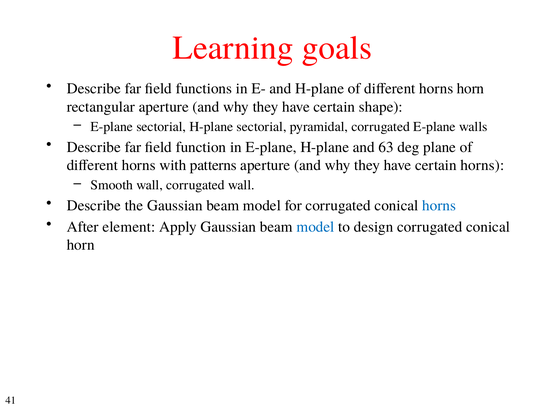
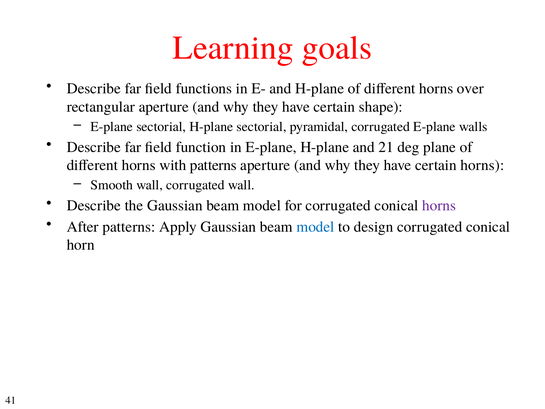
horns horn: horn -> over (470, 88)
63: 63 -> 21 (386, 147)
horns colour: blue -> purple (439, 205)
After element: element -> patterns (129, 227)
